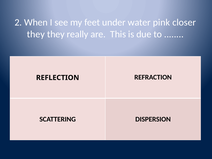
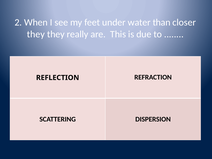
pink: pink -> than (162, 22)
